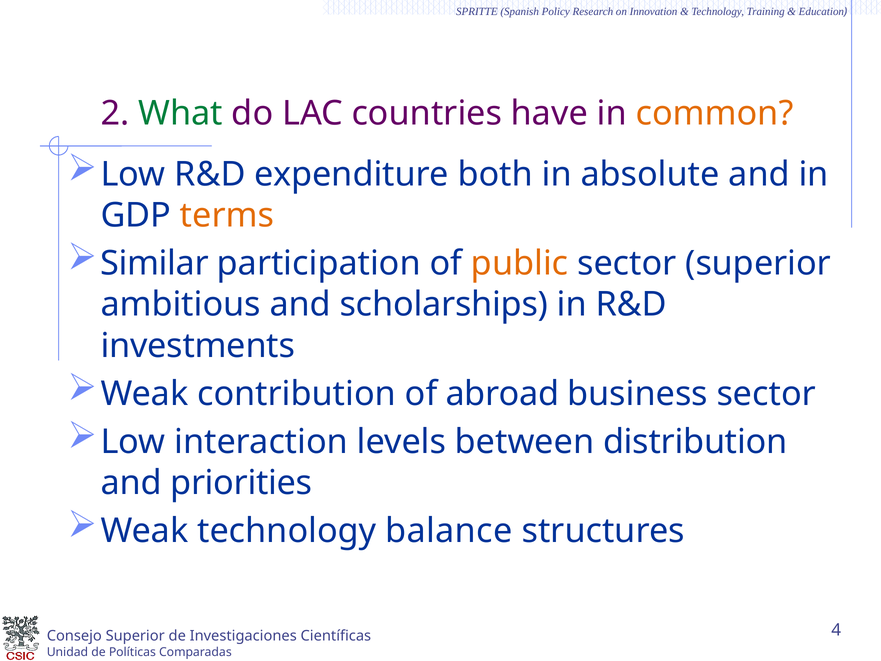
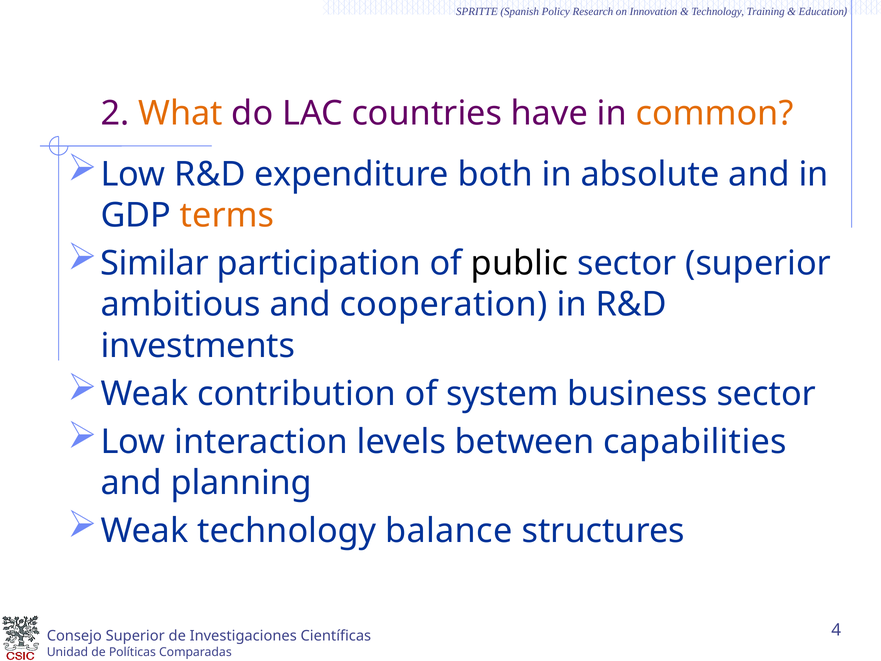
What colour: green -> orange (180, 113)
public colour: orange -> black (520, 263)
scholarships: scholarships -> cooperation (444, 304)
abroad: abroad -> system (502, 394)
distribution: distribution -> capabilities (695, 442)
priorities: priorities -> planning (241, 483)
